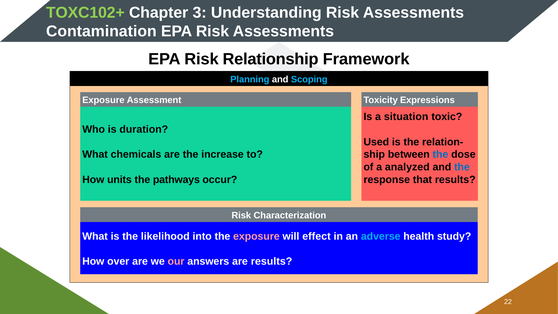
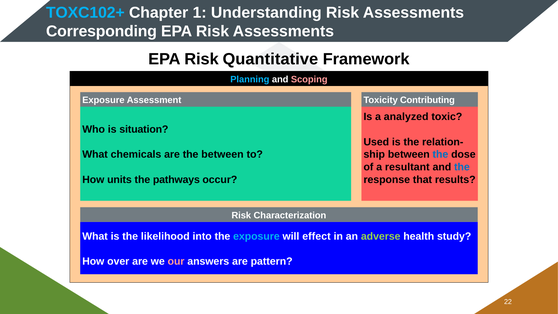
TOXC102+ colour: light green -> light blue (85, 13)
3: 3 -> 1 (200, 13)
Contamination: Contamination -> Corresponding (101, 31)
Relationship: Relationship -> Quantitative (270, 59)
Scoping colour: light blue -> pink (309, 79)
Expressions: Expressions -> Contributing (427, 100)
situation: situation -> analyzed (406, 117)
duration: duration -> situation (144, 129)
the increase: increase -> between (222, 154)
analyzed: analyzed -> resultant (407, 167)
exposure colour: pink -> light blue (256, 236)
adverse colour: light blue -> light green (381, 236)
are results: results -> pattern (272, 261)
